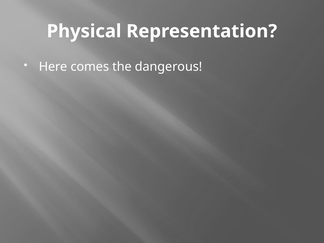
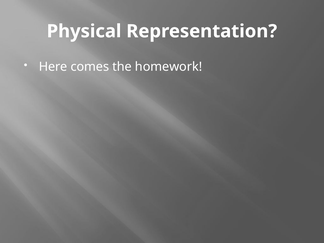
dangerous: dangerous -> homework (169, 67)
